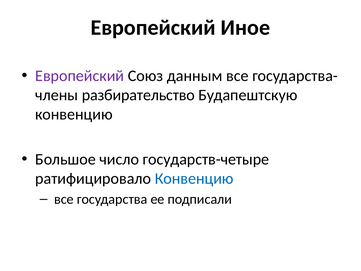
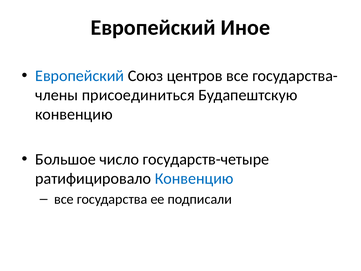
Европейский colour: purple -> blue (80, 76)
данным: данным -> центров (195, 76)
разбирательство: разбирательство -> присоединиться (138, 95)
